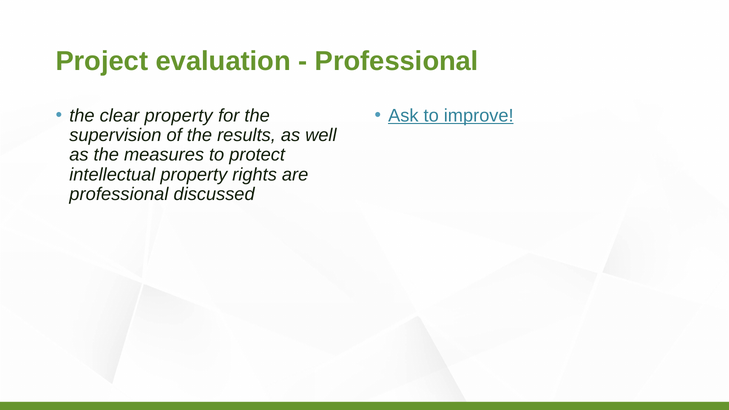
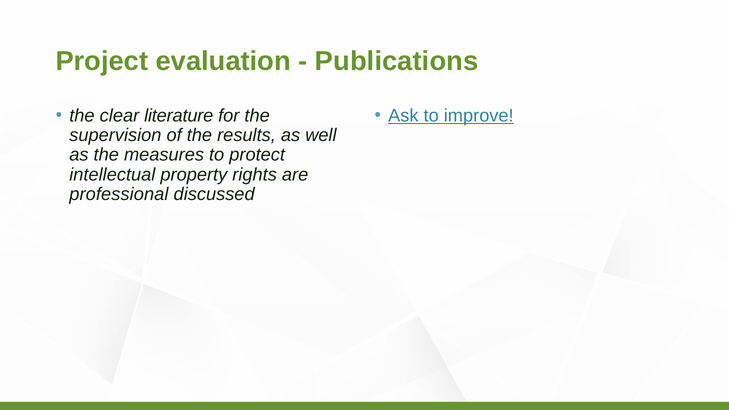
Professional: Professional -> Publications (397, 61)
clear property: property -> literature (179, 116)
